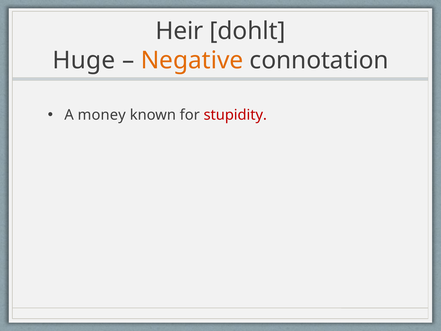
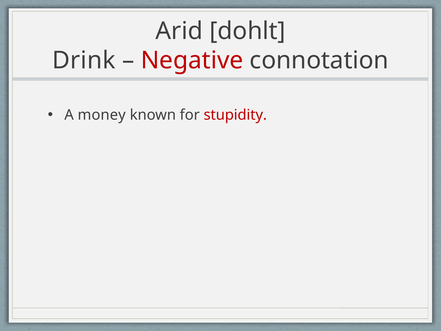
Heir: Heir -> Arid (179, 31)
Huge: Huge -> Drink (84, 60)
Negative colour: orange -> red (192, 60)
